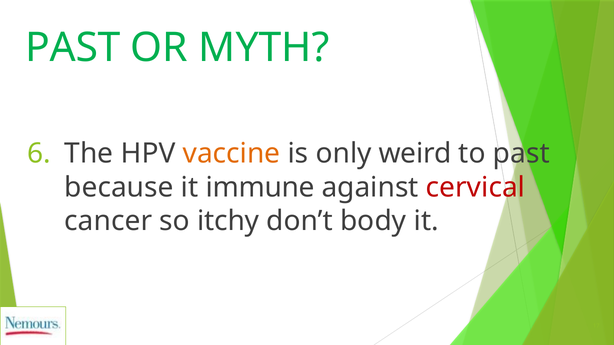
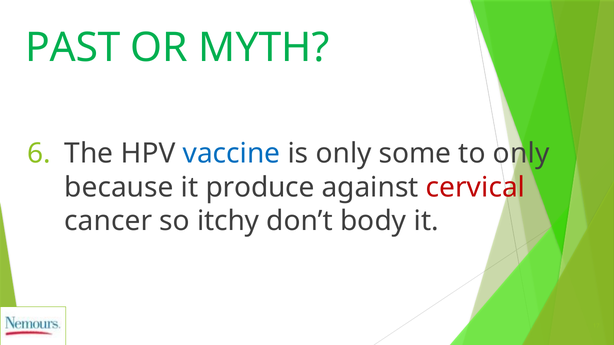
vaccine colour: orange -> blue (232, 154)
weird: weird -> some (415, 154)
to past: past -> only (521, 154)
immune: immune -> produce (260, 188)
